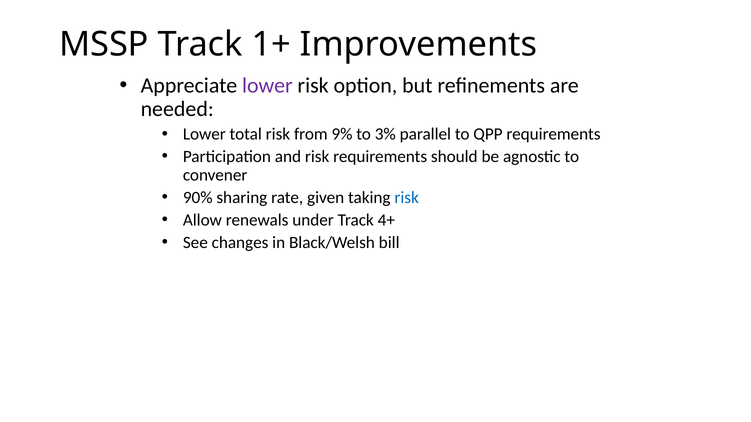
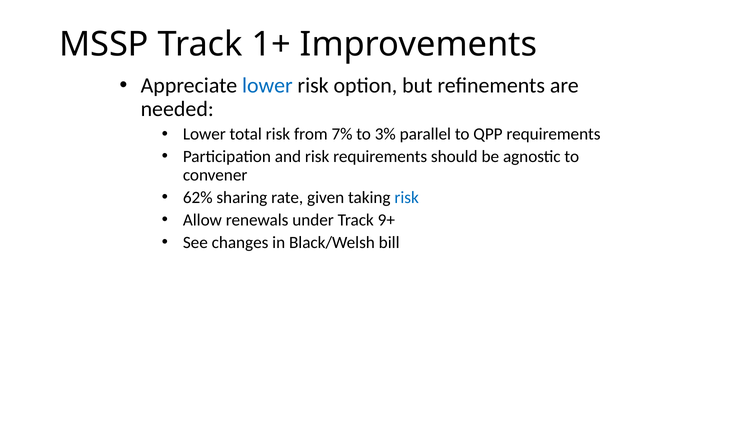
lower colour: purple -> blue (267, 85)
9%: 9% -> 7% (342, 134)
90%: 90% -> 62% (198, 198)
4+: 4+ -> 9+ (386, 220)
